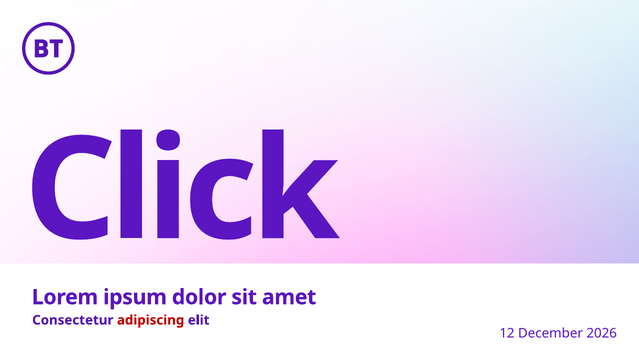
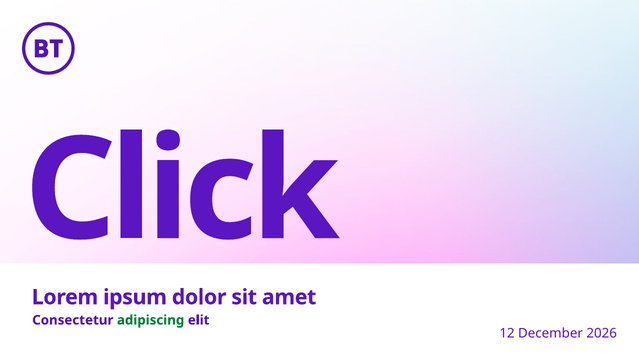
adipiscing colour: red -> green (151, 321)
